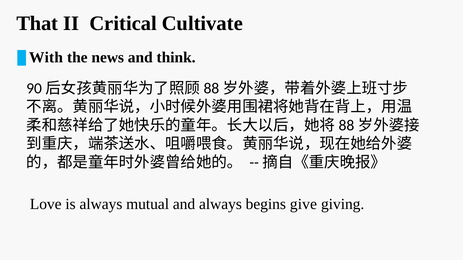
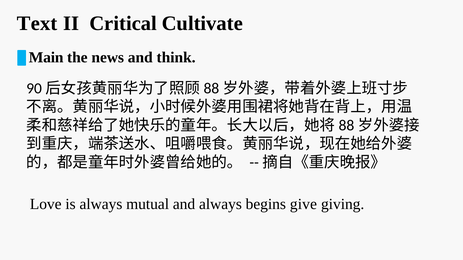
That: That -> Text (37, 23)
With: With -> Main (46, 57)
